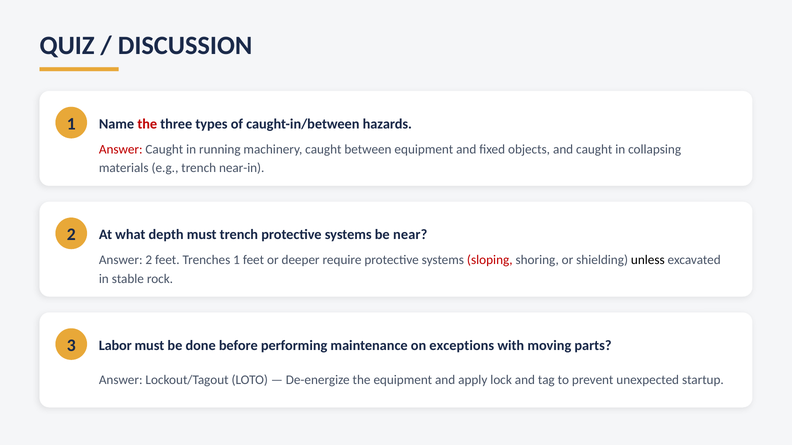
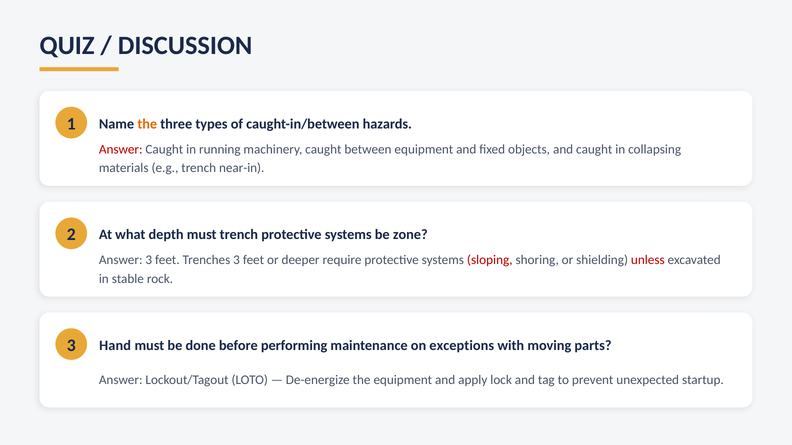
the colour: red -> orange (147, 124)
near: near -> zone (410, 235)
Answer 2: 2 -> 3 (149, 260)
Trenches 1: 1 -> 3 (237, 260)
unless colour: black -> red (648, 260)
Labor: Labor -> Hand (115, 346)
